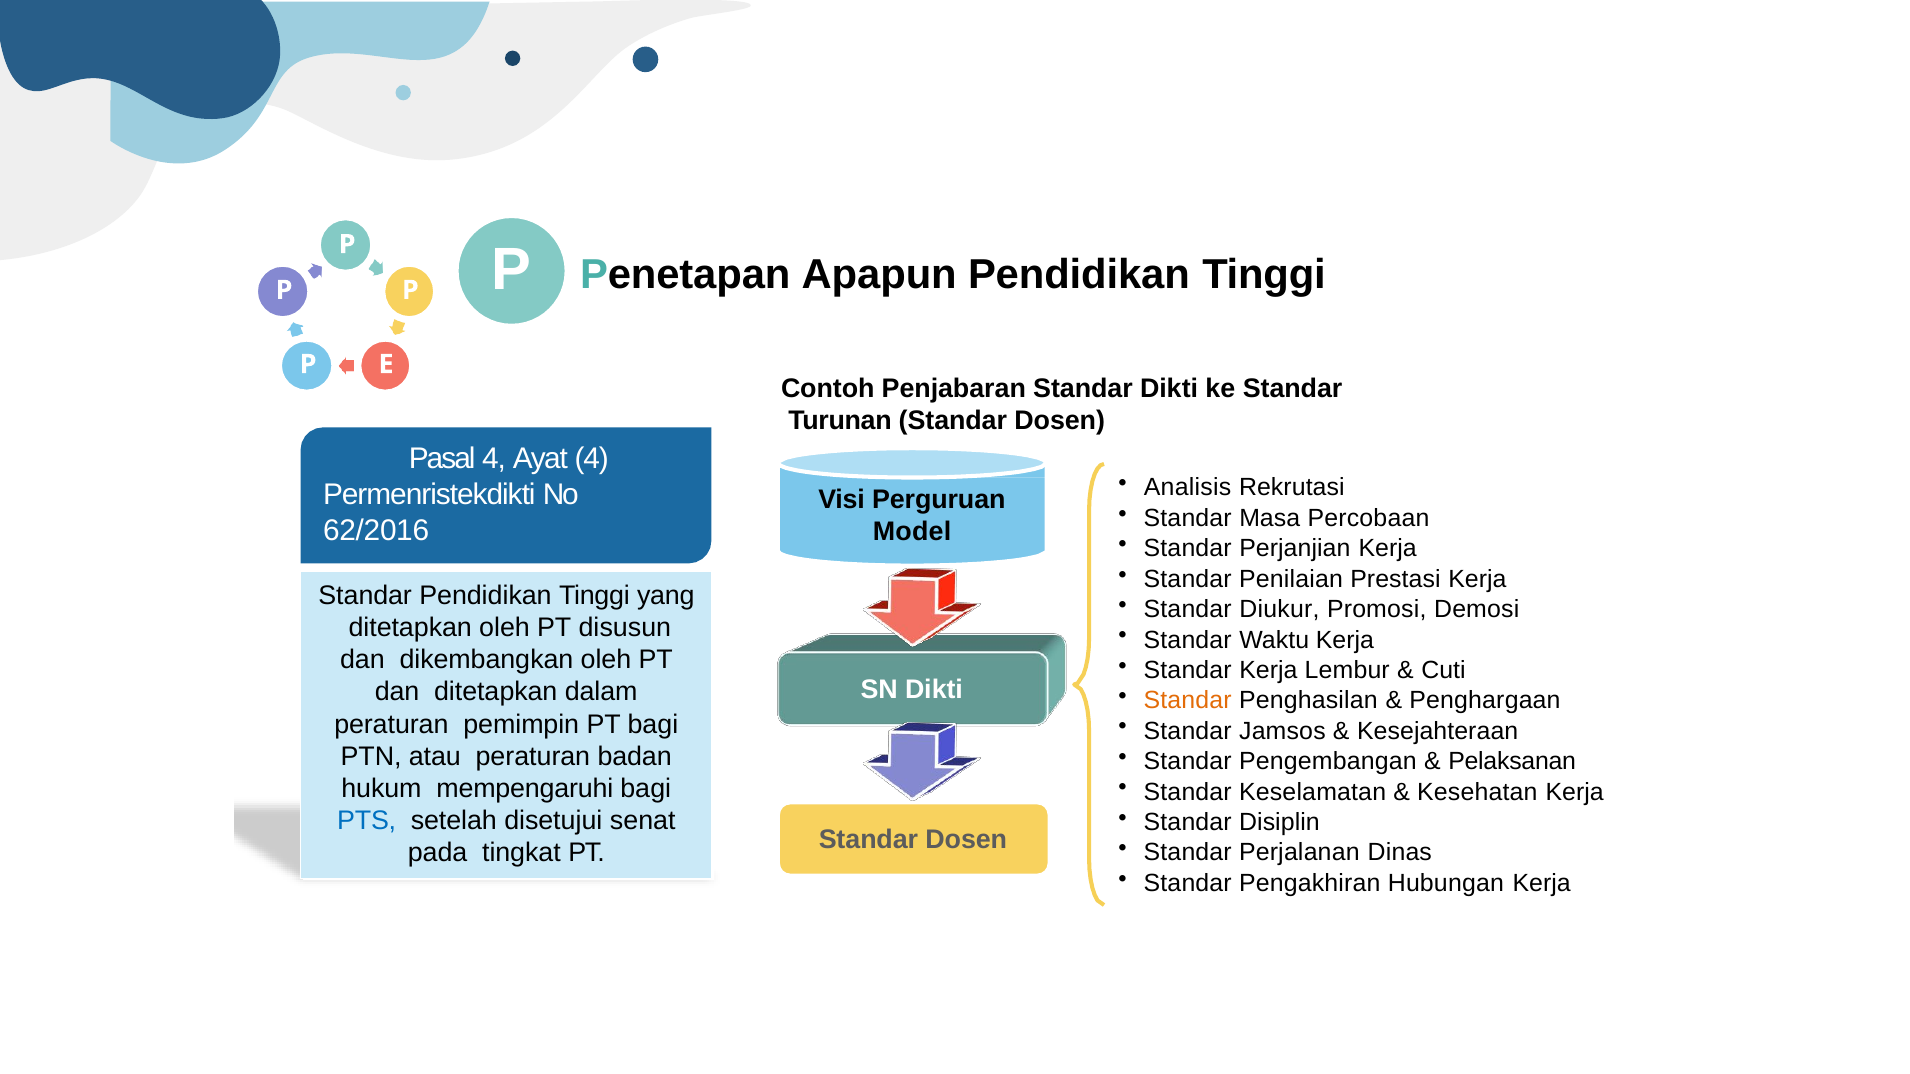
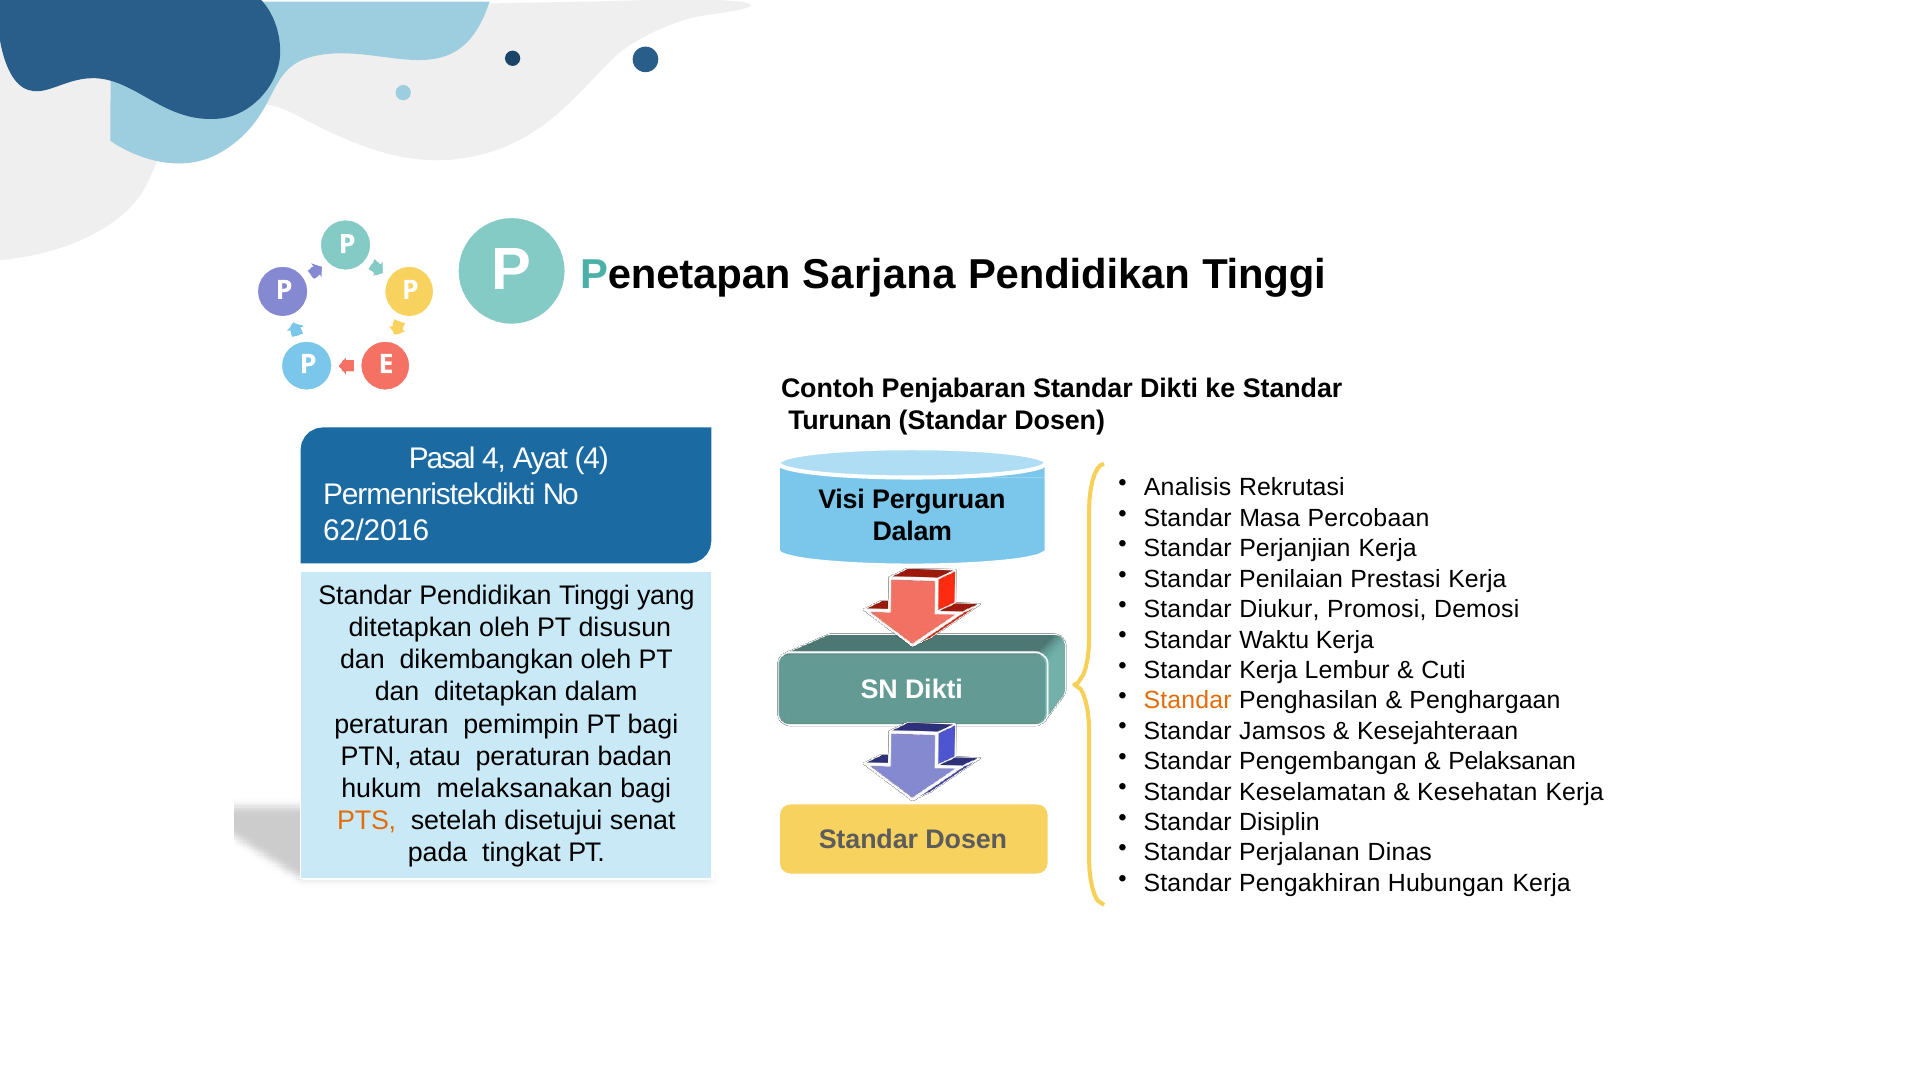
Apapun: Apapun -> Sarjana (879, 275)
Model: Model -> Dalam (912, 532)
mempengaruhi: mempengaruhi -> melaksanakan (525, 789)
PTS colour: blue -> orange (367, 821)
